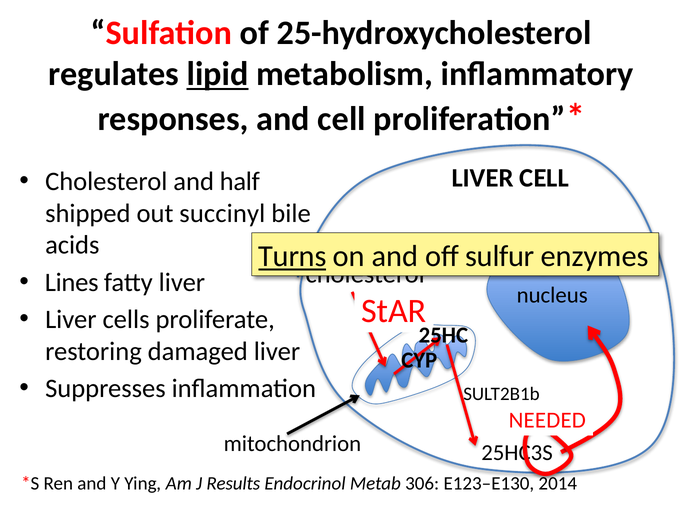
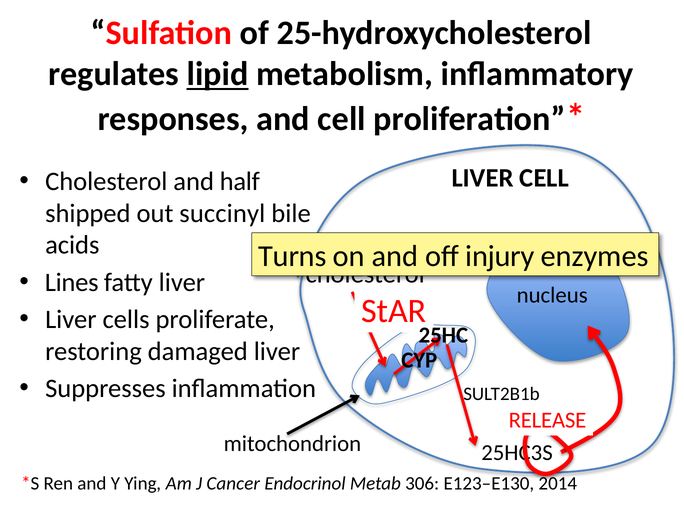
Turns underline: present -> none (292, 256)
sulfur: sulfur -> injury (500, 256)
NEEDED: NEEDED -> RELEASE (547, 420)
Results: Results -> Cancer (233, 484)
